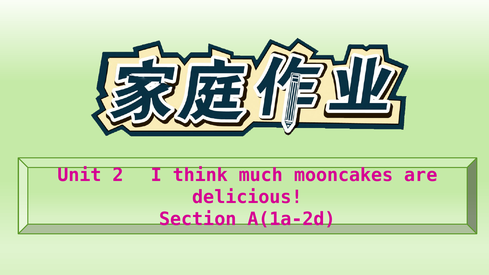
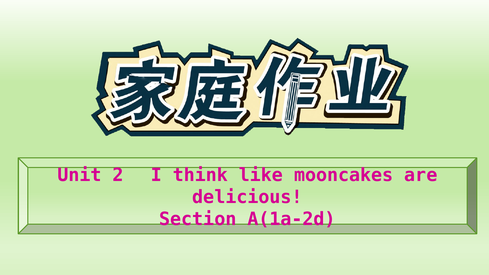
much: much -> like (261, 175)
